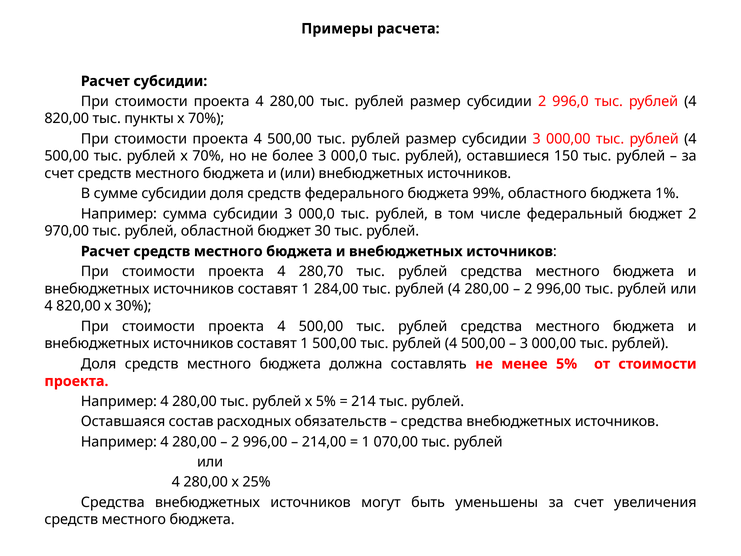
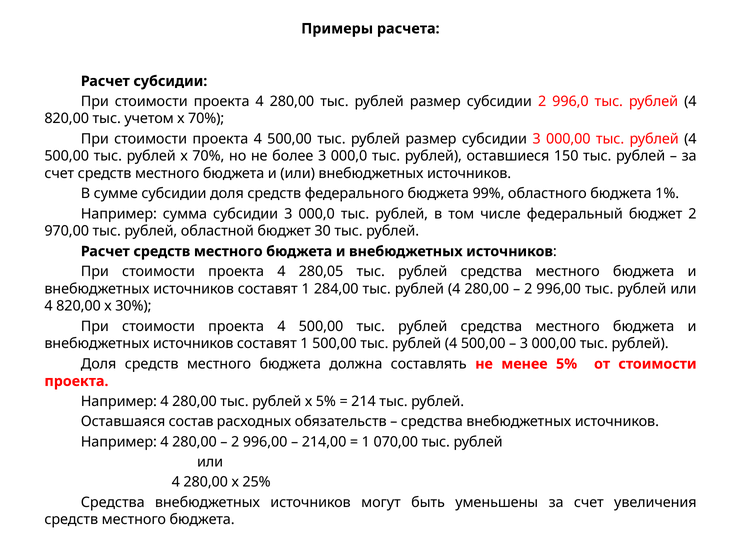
пункты: пункты -> учетом (149, 119)
280,70: 280,70 -> 280,05 (321, 271)
